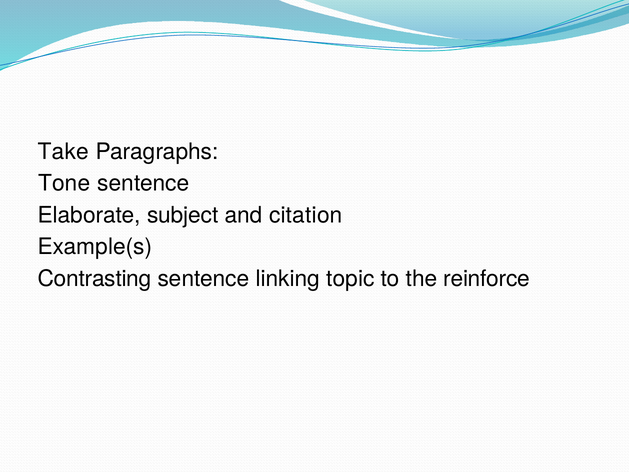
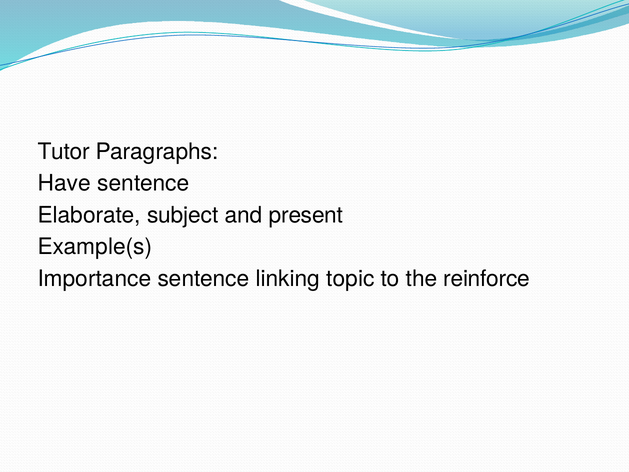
Take: Take -> Tutor (64, 151)
Tone: Tone -> Have (64, 183)
citation: citation -> present (306, 215)
Contrasting: Contrasting -> Importance (94, 279)
